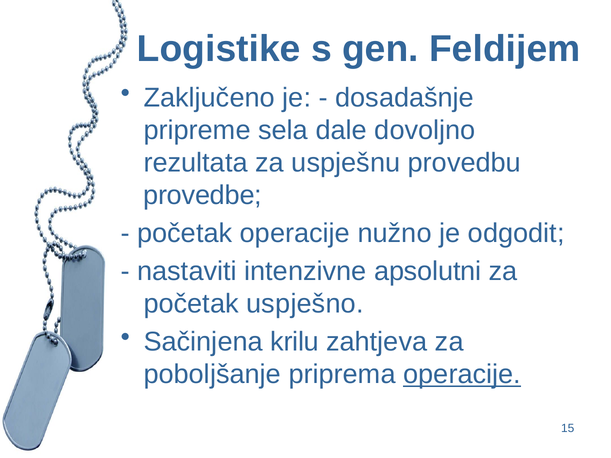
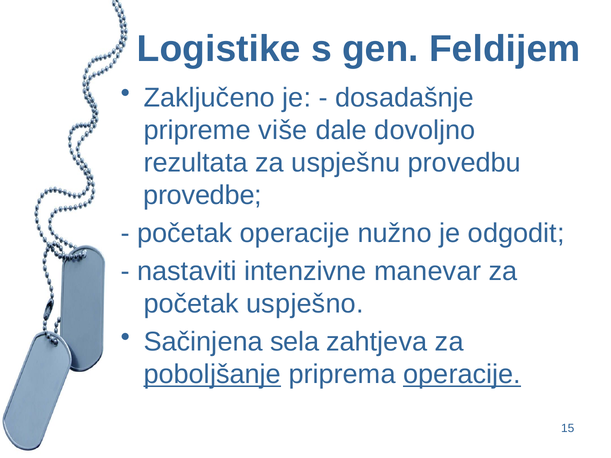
sela: sela -> više (283, 130)
apsolutni: apsolutni -> manevar (428, 271)
krilu: krilu -> sela (295, 342)
poboljšanje underline: none -> present (212, 375)
